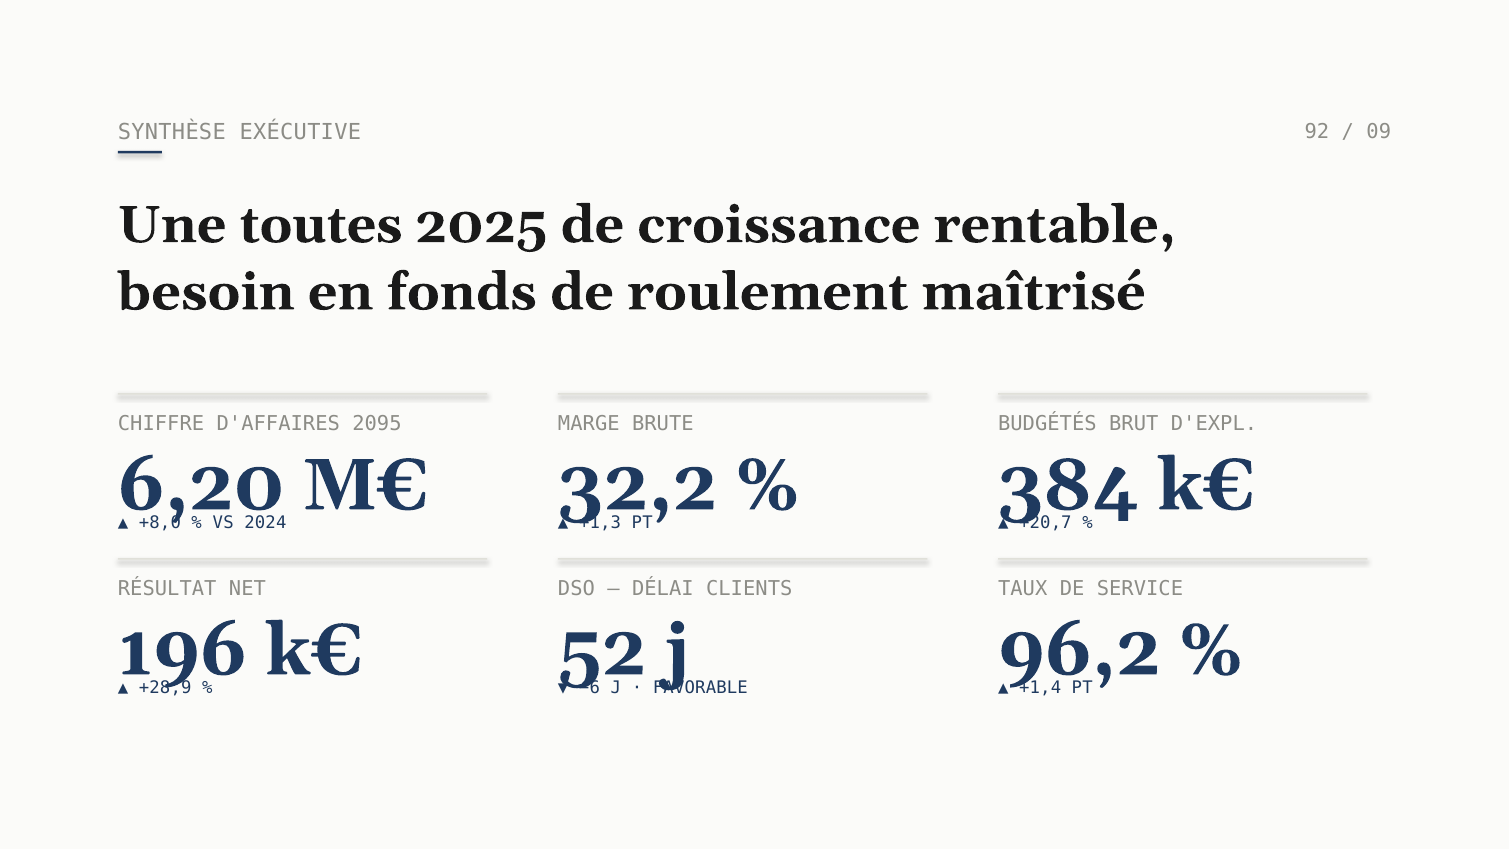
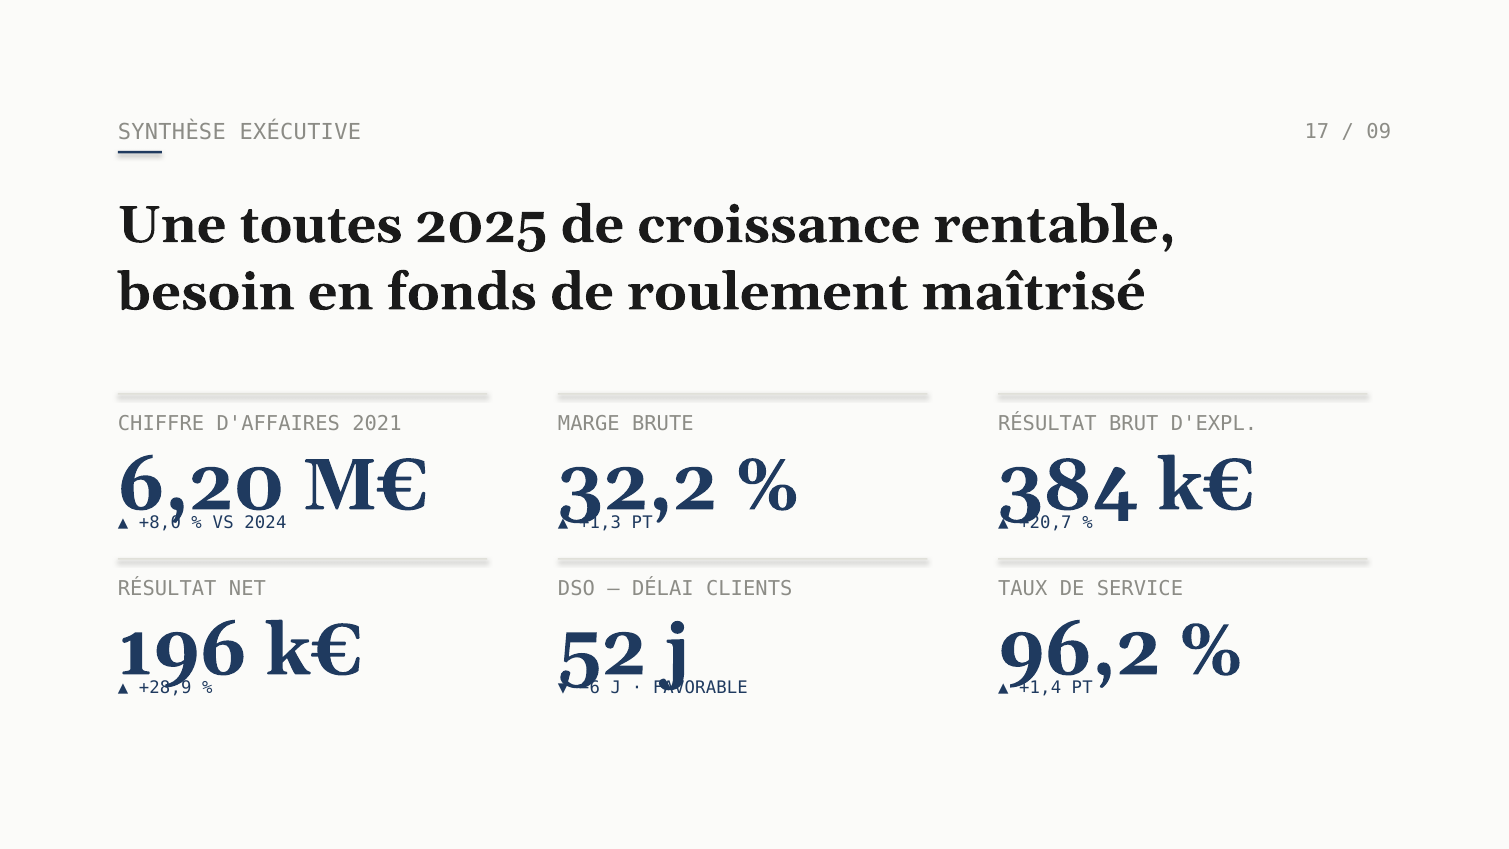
92: 92 -> 17 (1317, 132)
2095: 2095 -> 2021 (377, 424)
BUDGÉTÉS: BUDGÉTÉS -> RÉSULTAT (1047, 424)
